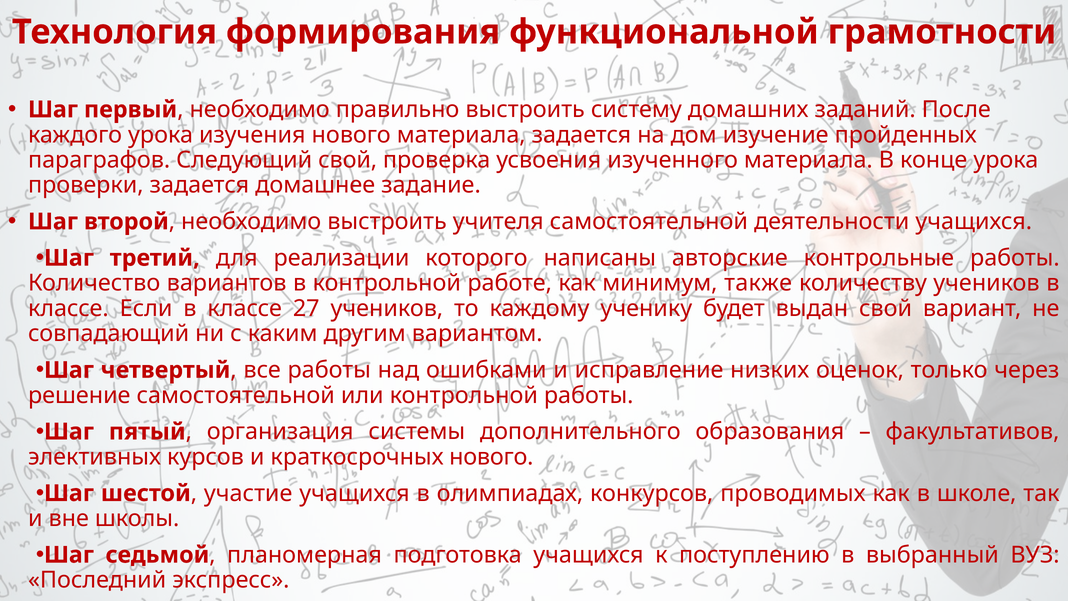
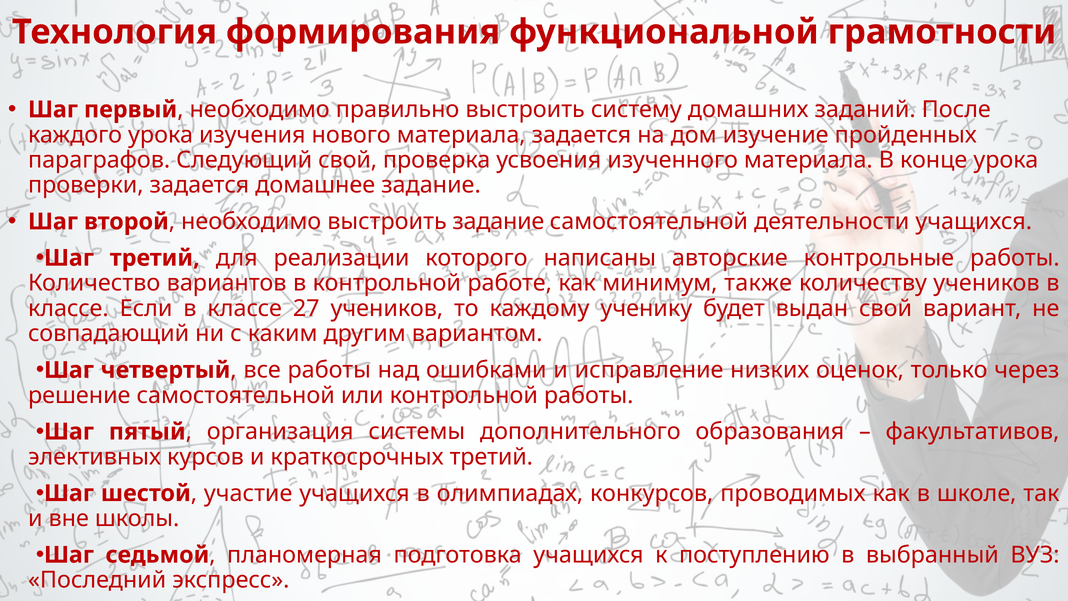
выстроить учителя: учителя -> задание (498, 222)
краткосрочных нового: нового -> третий (491, 457)
